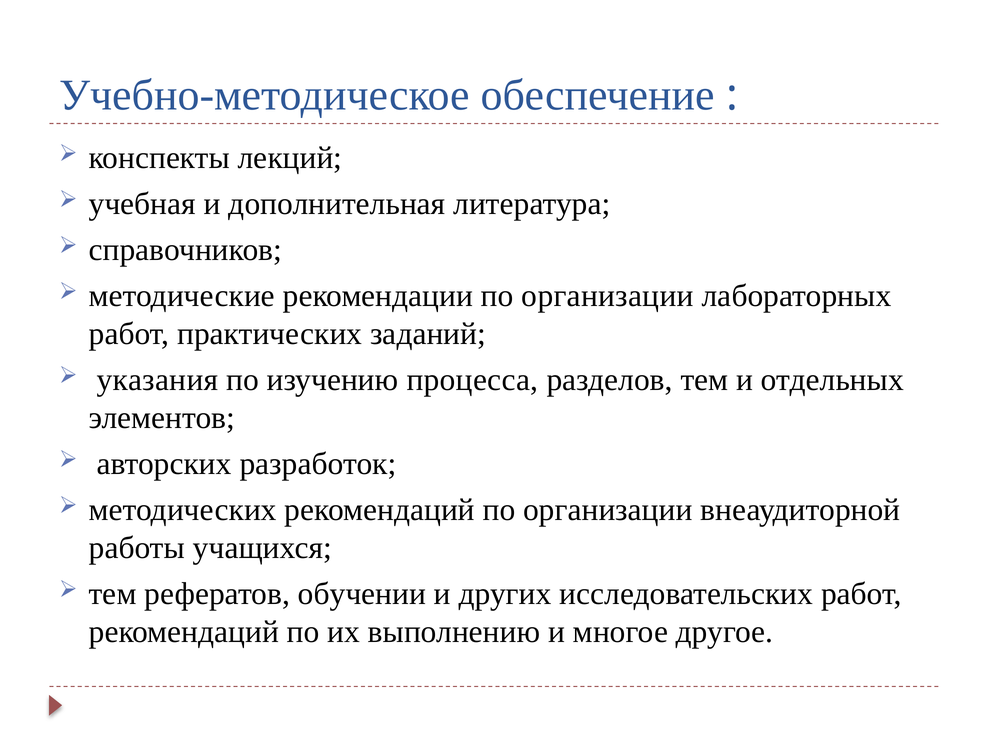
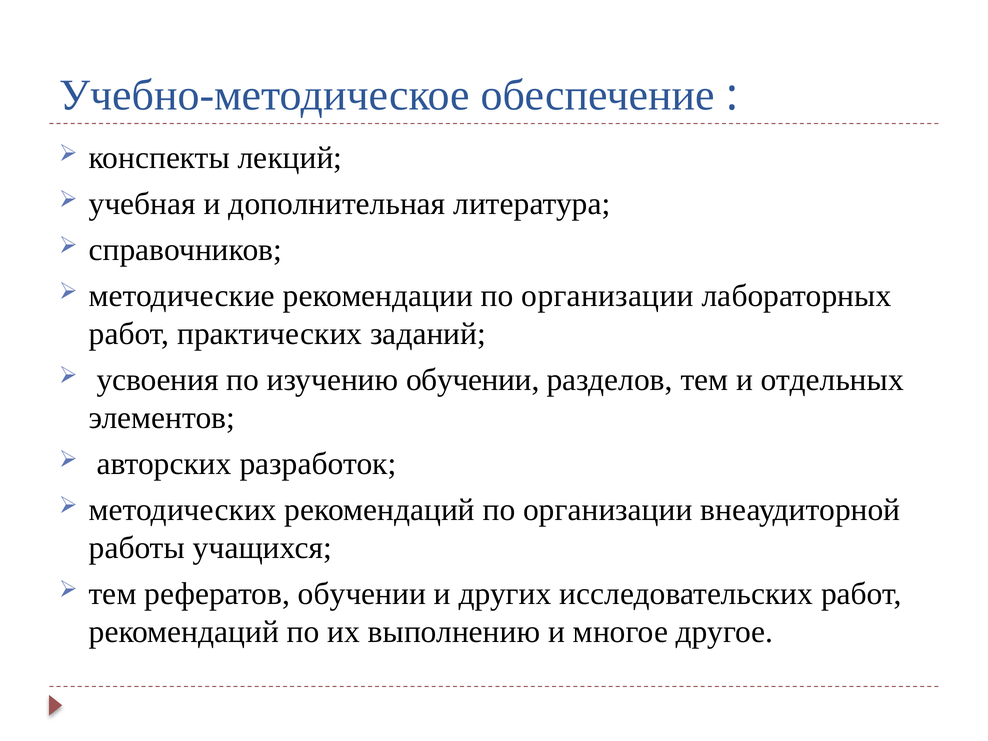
указания: указания -> усвоения (158, 380)
изучению процесса: процесса -> обучении (473, 380)
